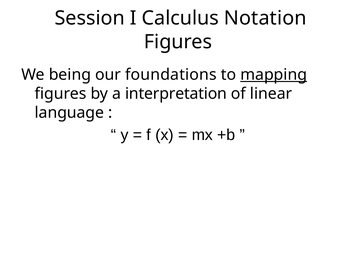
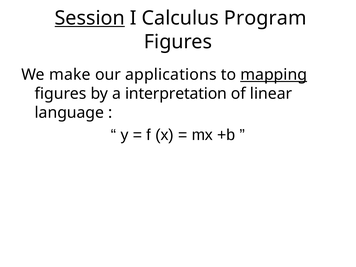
Session underline: none -> present (90, 18)
Notation: Notation -> Program (265, 18)
being: being -> make (70, 75)
foundations: foundations -> applications (171, 75)
